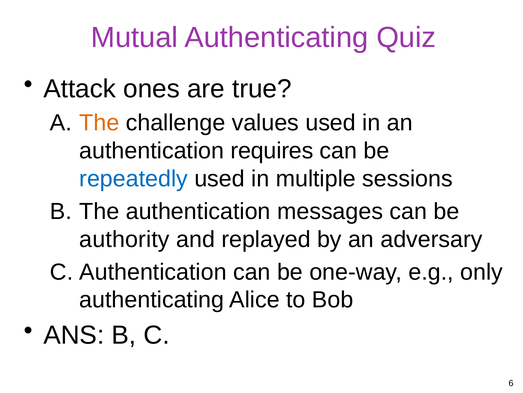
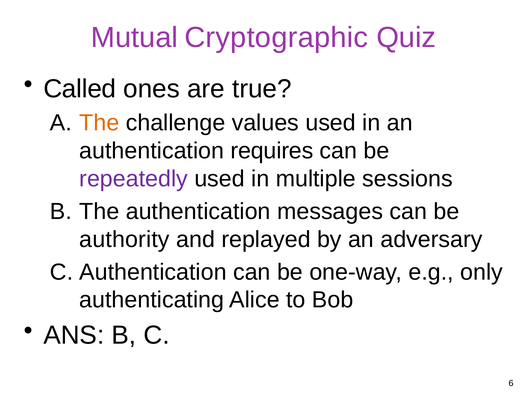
Mutual Authenticating: Authenticating -> Cryptographic (276, 38)
Attack: Attack -> Called (80, 89)
repeatedly colour: blue -> purple (134, 178)
